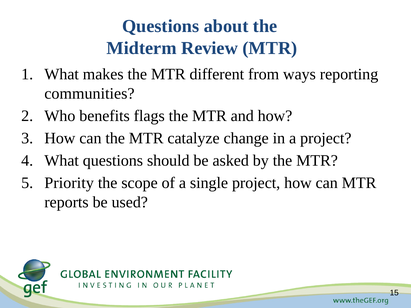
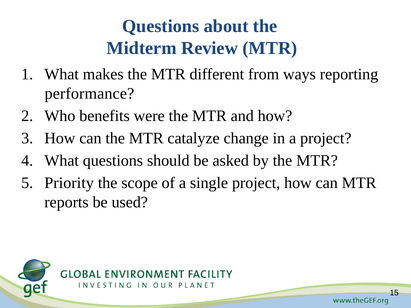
communities: communities -> performance (89, 94)
flags: flags -> were (149, 116)
